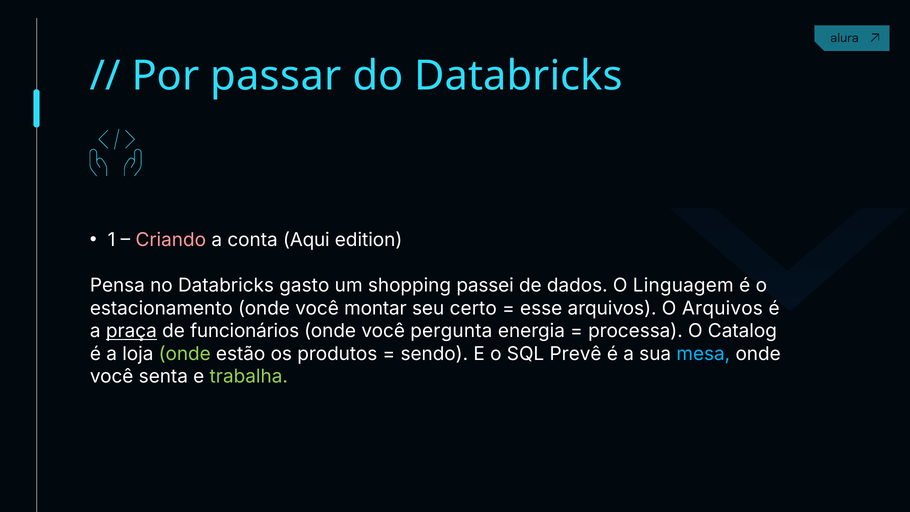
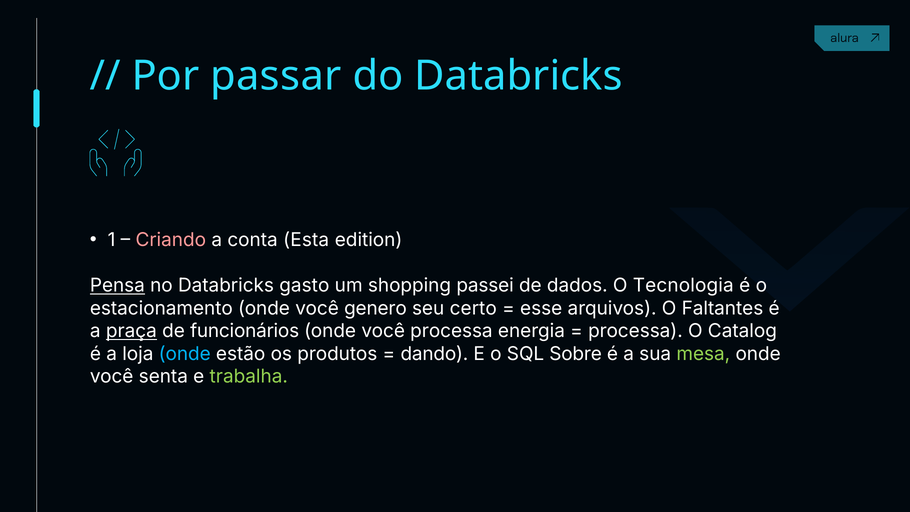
Aqui: Aqui -> Esta (306, 240)
Pensa underline: none -> present (117, 286)
Linguagem: Linguagem -> Tecnologia (683, 286)
montar: montar -> genero (375, 308)
O Arquivos: Arquivos -> Faltantes (722, 308)
você pergunta: pergunta -> processa (451, 331)
onde colour: light green -> light blue (185, 354)
sendo: sendo -> dando (434, 354)
Prevê: Prevê -> Sobre (576, 354)
mesa colour: light blue -> light green (703, 354)
